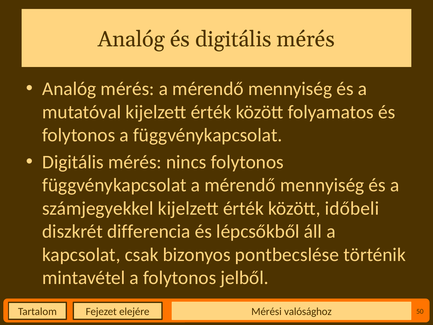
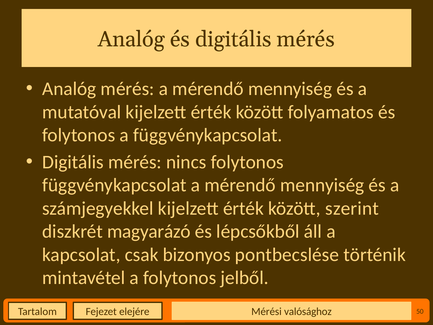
időbeli: időbeli -> szerint (352, 208)
differencia: differencia -> magyarázó (149, 231)
